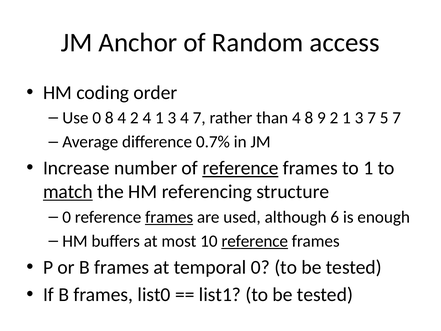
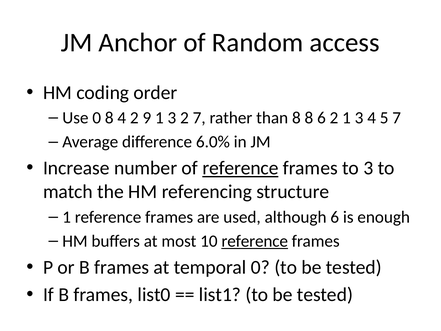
2 4: 4 -> 9 (147, 118)
3 4: 4 -> 2 (184, 118)
than 4: 4 -> 8 (296, 118)
8 9: 9 -> 6 (321, 118)
3 7: 7 -> 4 (372, 118)
0.7%: 0.7% -> 6.0% (213, 142)
to 1: 1 -> 3 (368, 168)
match underline: present -> none (68, 192)
0: 0 -> 1 (67, 217)
frames underline: present -> none (169, 217)
